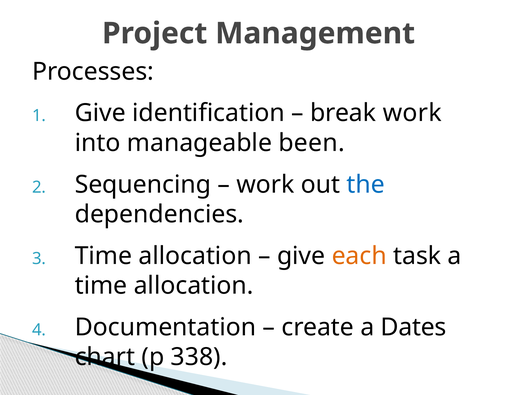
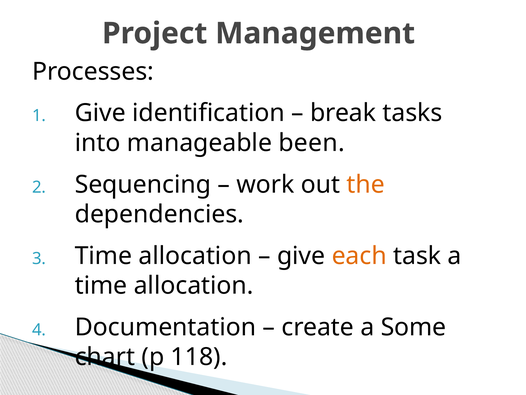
break work: work -> tasks (412, 113)
the colour: blue -> orange (366, 184)
Dates: Dates -> Some (413, 327)
338: 338 -> 118 (199, 357)
